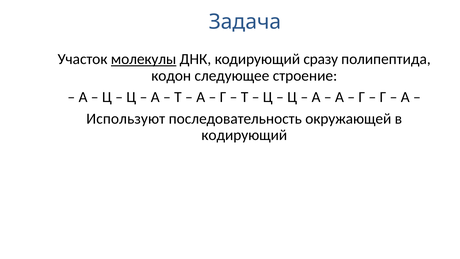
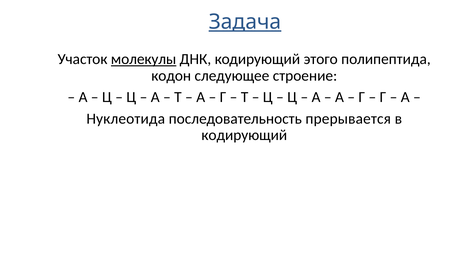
Задача underline: none -> present (245, 22)
сразу: сразу -> этого (321, 59)
Используют: Используют -> Нуклеотида (126, 118)
окружающей: окружающей -> прерывается (348, 118)
